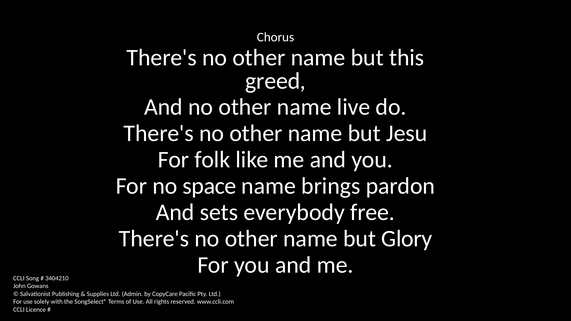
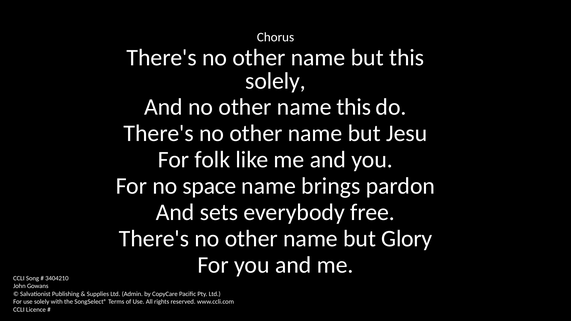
greed: greed -> solely (276, 81)
name live: live -> this (354, 107)
